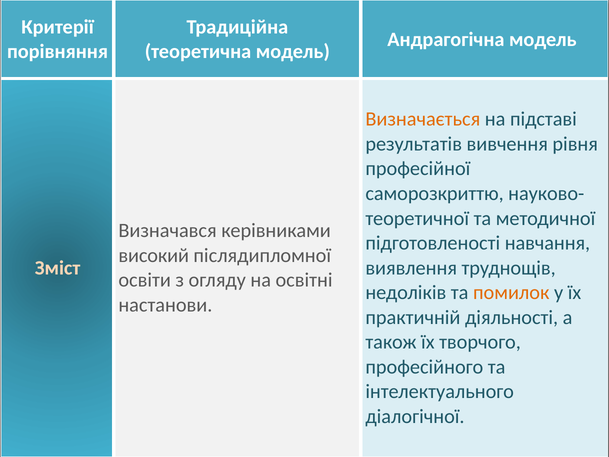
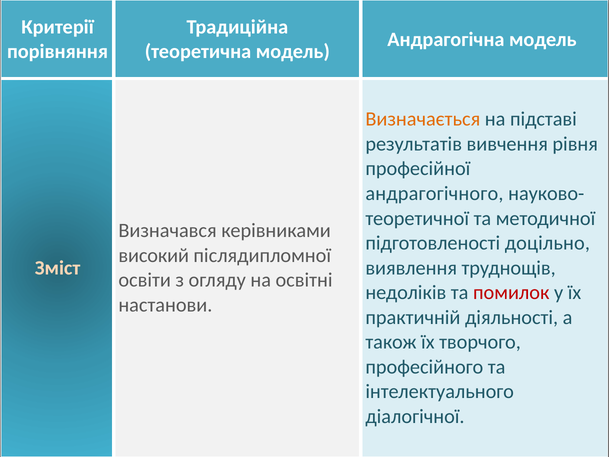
саморозкриттю: саморозкриттю -> андрагогічного (434, 193)
навчання: навчання -> доцільно (547, 243)
помилок colour: orange -> red (511, 292)
